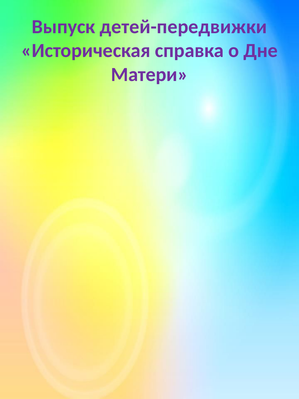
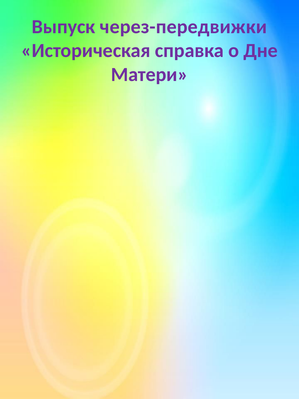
детей-передвижки: детей-передвижки -> через-передвижки (183, 27)
